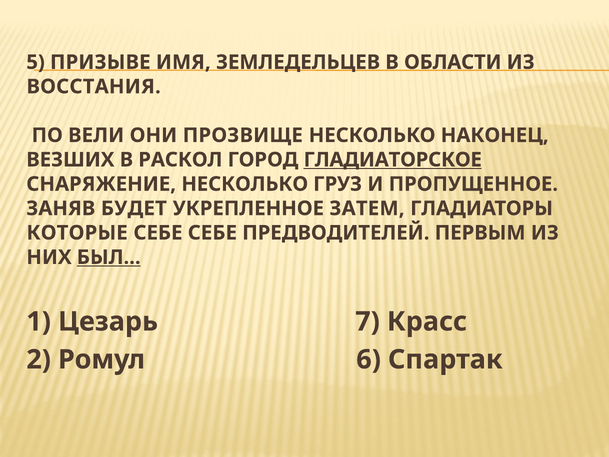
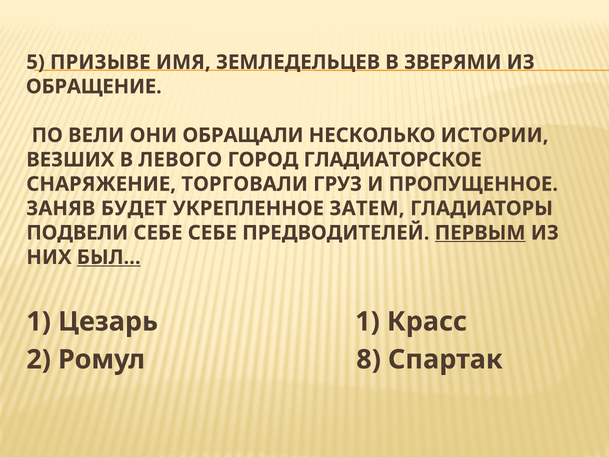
ОБЛАСТИ: ОБЛАСТИ -> ЗВЕРЯМИ (453, 62)
ВОССТАНИЯ: ВОССТАНИЯ -> ОБРАЩЕНИЕ (94, 87)
ПРОЗВИЩЕ: ПРОЗВИЩЕ -> ОБРАЩАЛИ (243, 135)
НАКОНЕЦ: НАКОНЕЦ -> ИСТОРИИ (495, 135)
РАСКОЛ: РАСКОЛ -> ЛЕВОГО (180, 160)
ГЛАДИАТОРСКОЕ underline: present -> none (393, 160)
СНАРЯЖЕНИЕ НЕСКОЛЬКО: НЕСКОЛЬКО -> ТОРГОВАЛИ (245, 184)
КОТОРЫЕ: КОТОРЫЕ -> ПОДВЕЛИ (77, 233)
ПЕРВЫМ underline: none -> present (480, 233)
Цезарь 7: 7 -> 1 (367, 321)
6: 6 -> 8 (369, 359)
